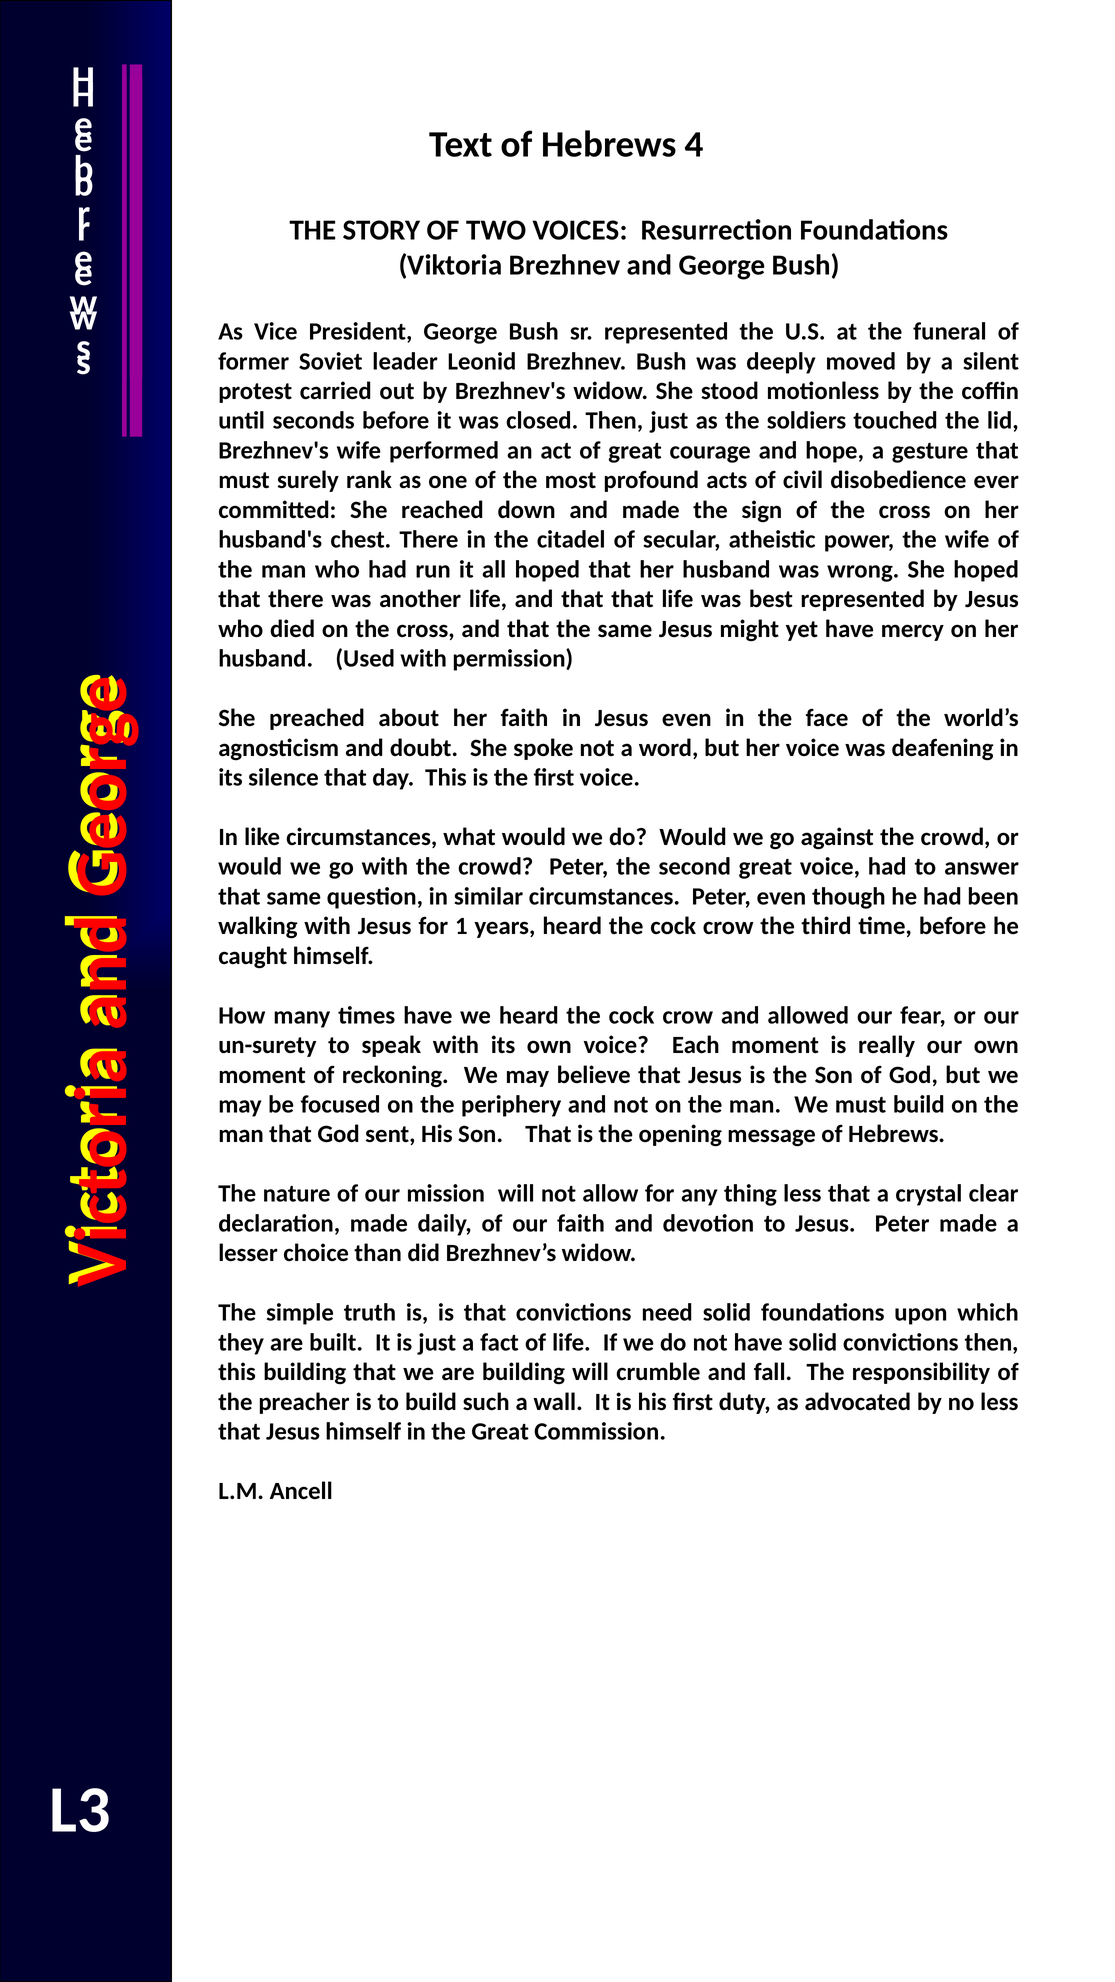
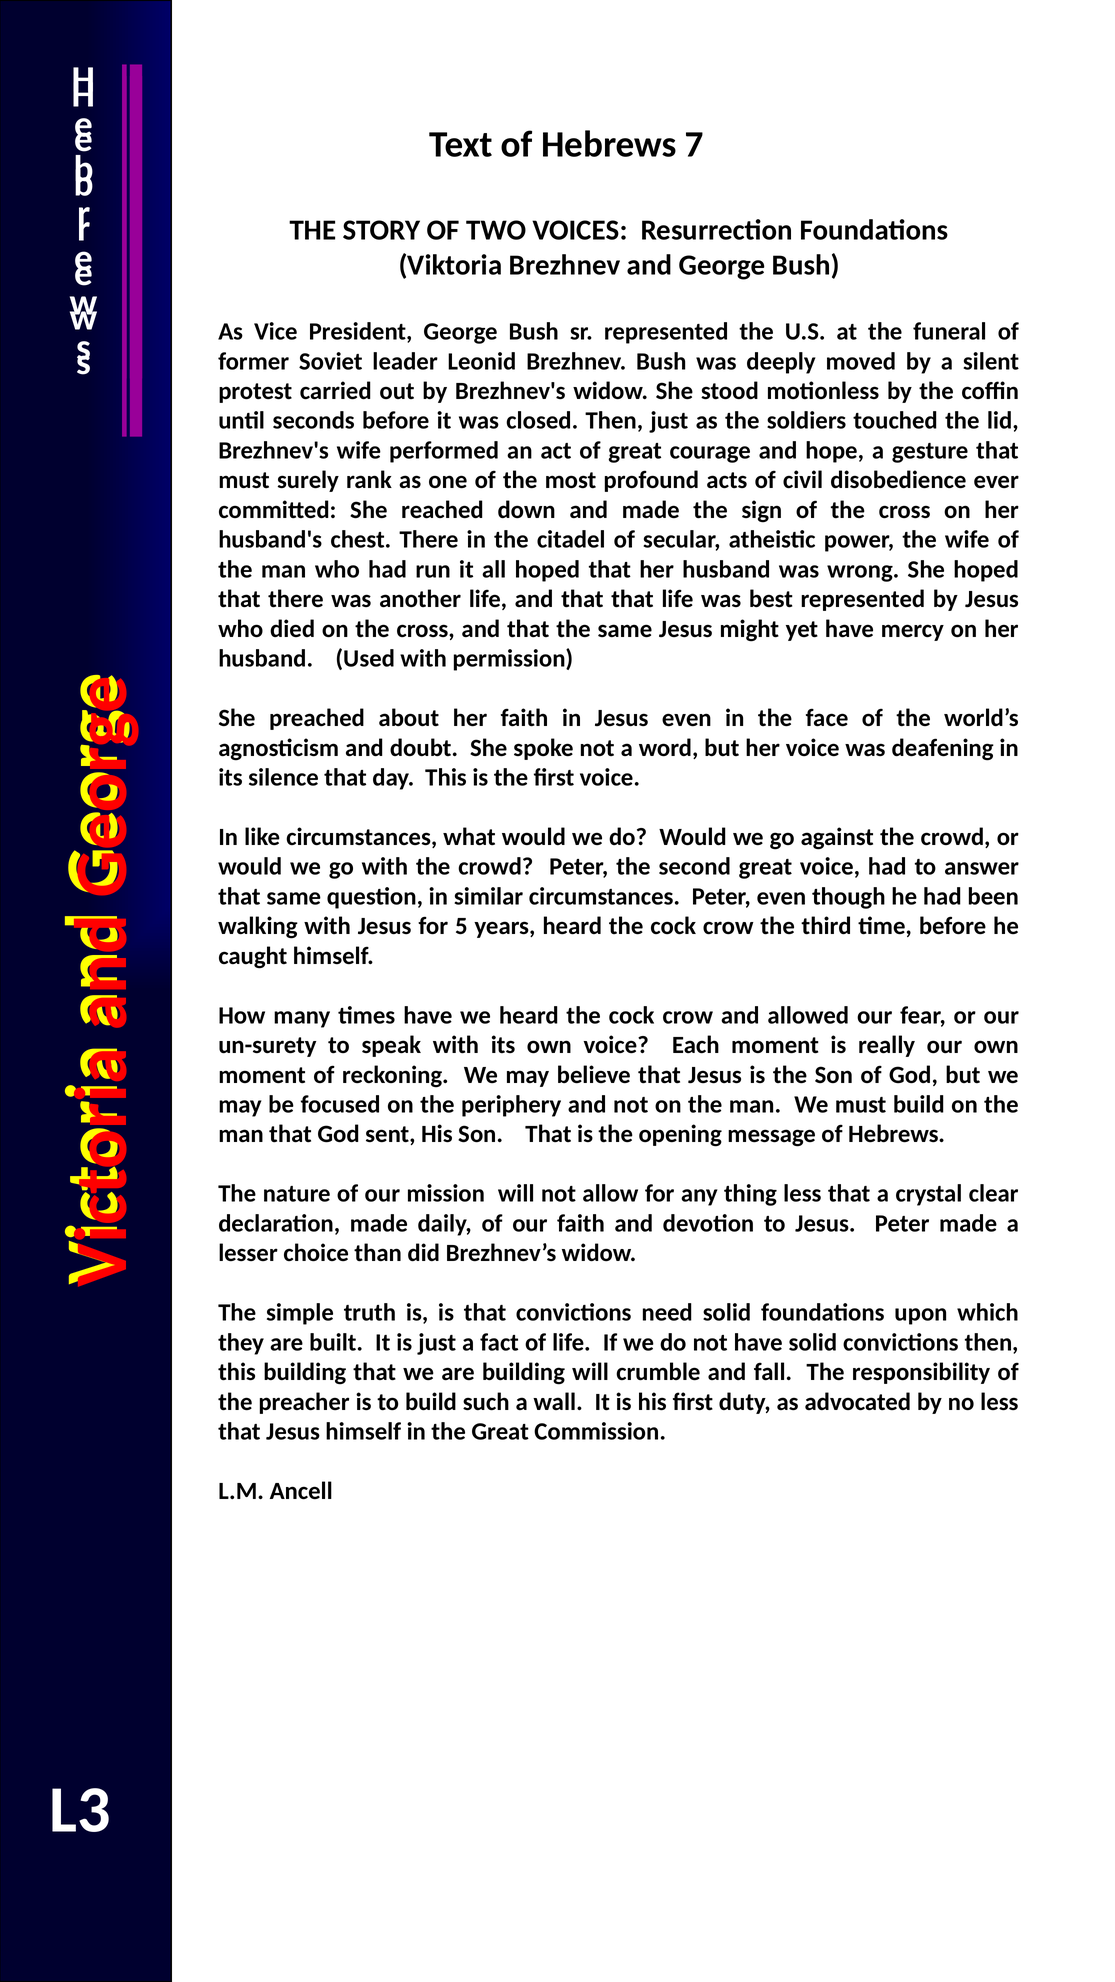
4: 4 -> 7 (694, 145)
1: 1 -> 5 (461, 926)
